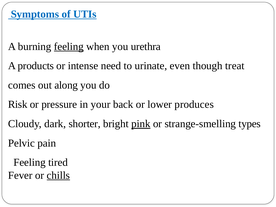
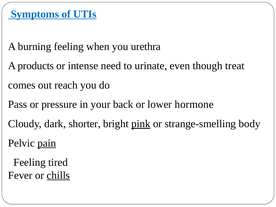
feeling underline: present -> none (69, 46)
along: along -> reach (66, 85)
Risk: Risk -> Pass (18, 104)
produces: produces -> hormone (194, 104)
types: types -> body (250, 124)
pain underline: none -> present (47, 143)
